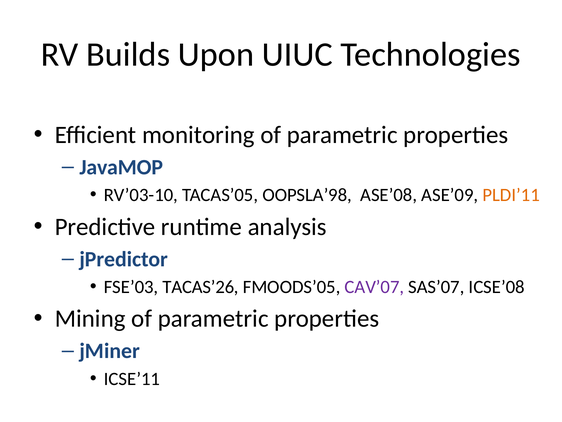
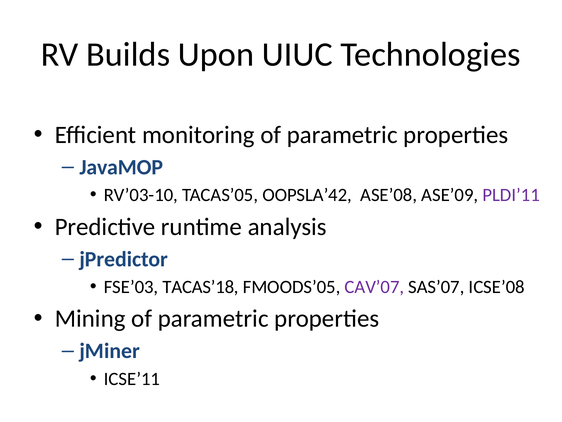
OOPSLA’98: OOPSLA’98 -> OOPSLA’42 (307, 195)
PLDI’11 colour: orange -> purple (511, 195)
TACAS’26: TACAS’26 -> TACAS’18 (201, 287)
